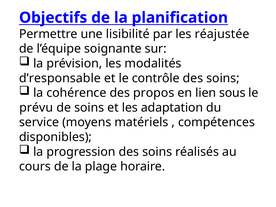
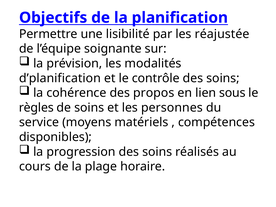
d’responsable: d’responsable -> d’planification (60, 78)
prévu: prévu -> règles (36, 108)
adaptation: adaptation -> personnes (172, 108)
